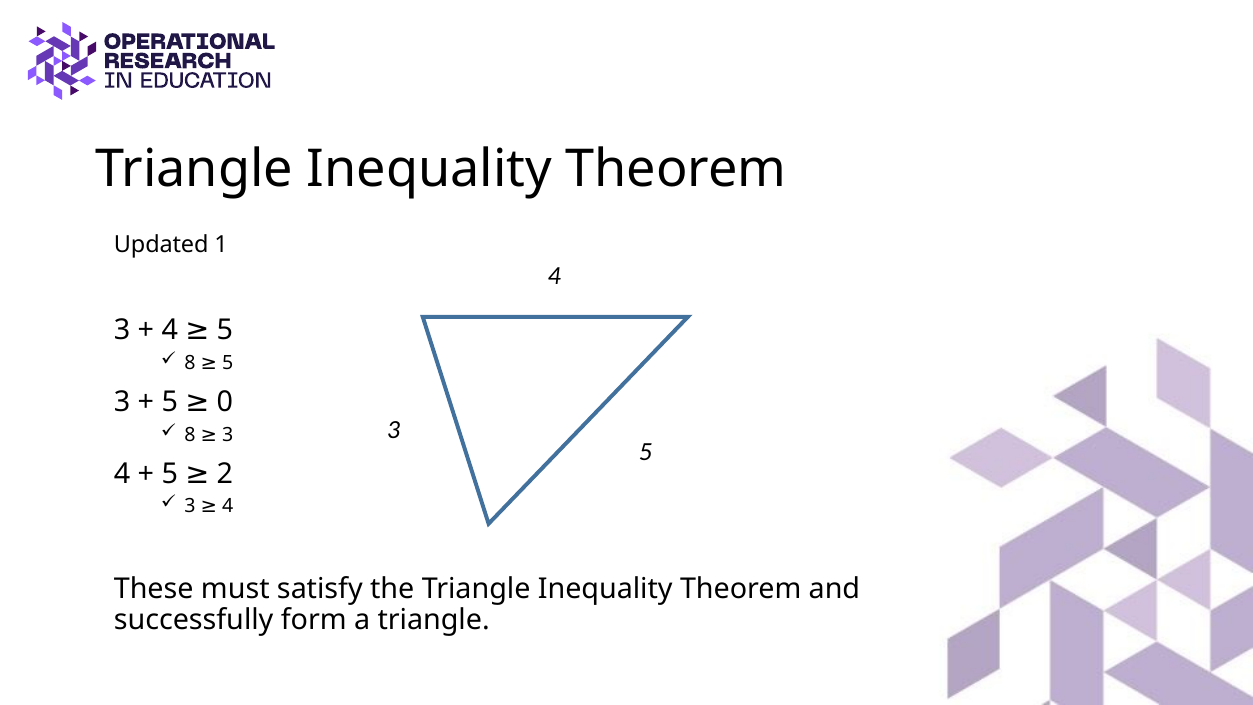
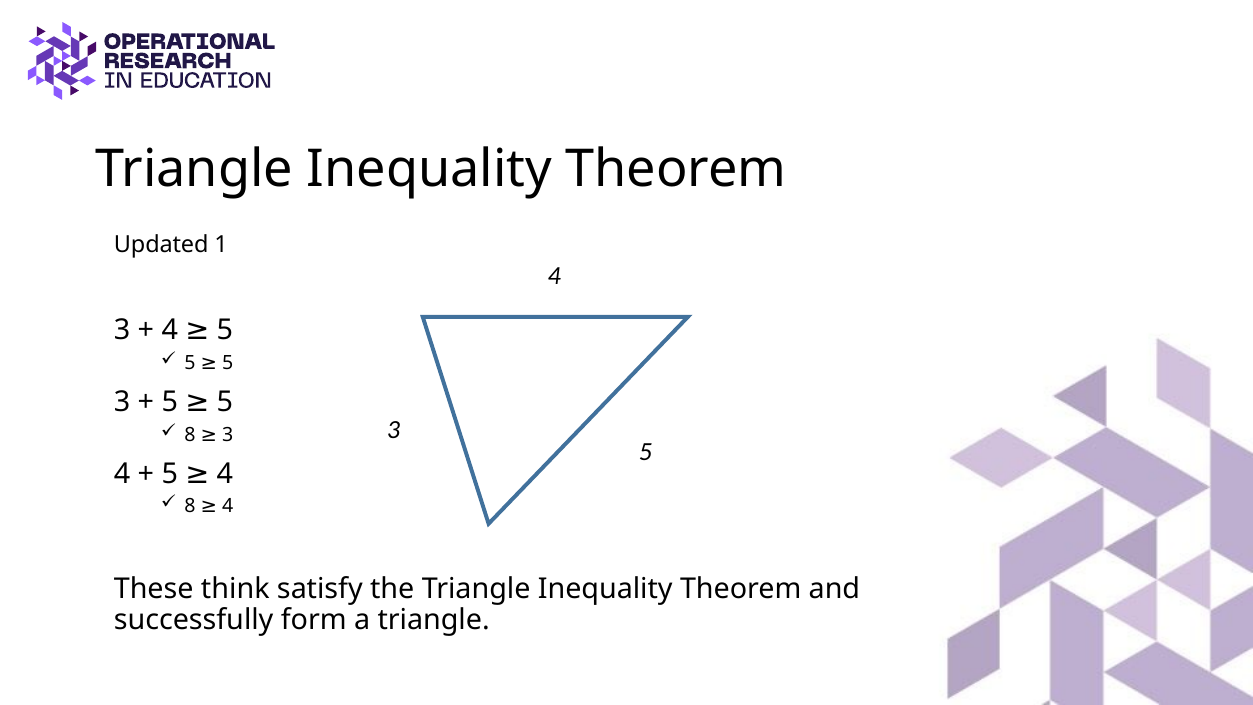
8: 8 -> 5 (190, 363)
0: 0 -> 5 (225, 402)
5 2: 2 -> 4 (225, 474)
3: 3 -> 8 (190, 506)
must: must -> think (235, 589)
